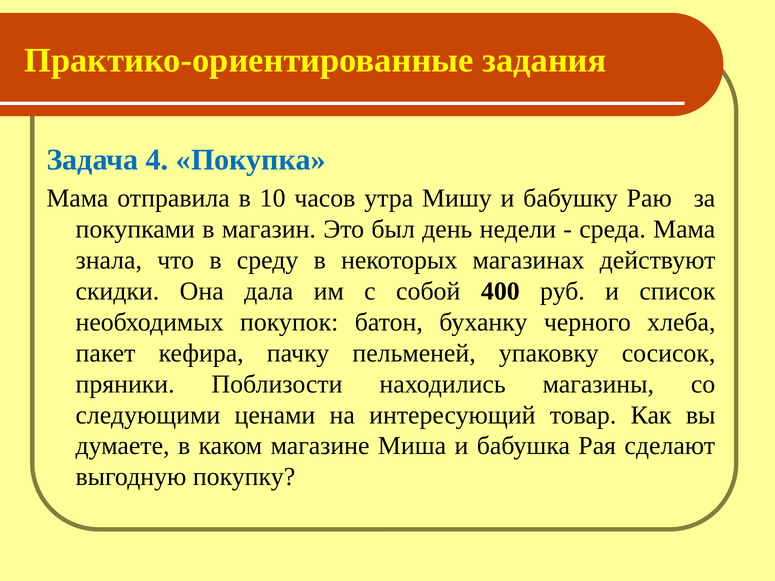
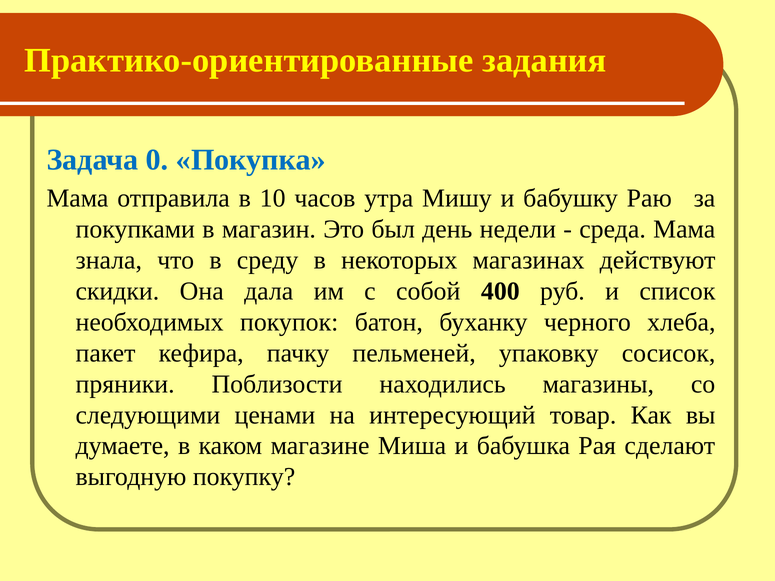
4: 4 -> 0 (157, 160)
